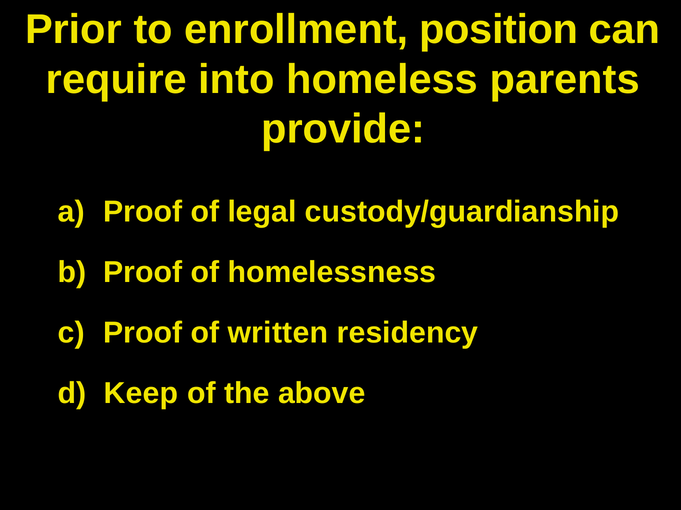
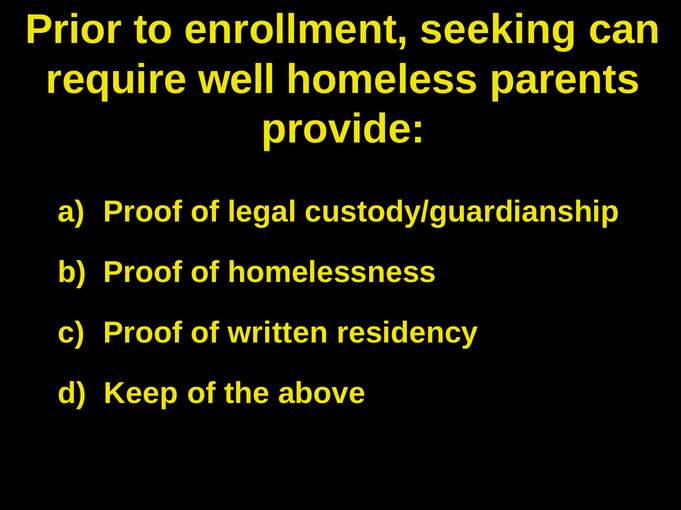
position: position -> seeking (498, 30)
into: into -> well (237, 80)
